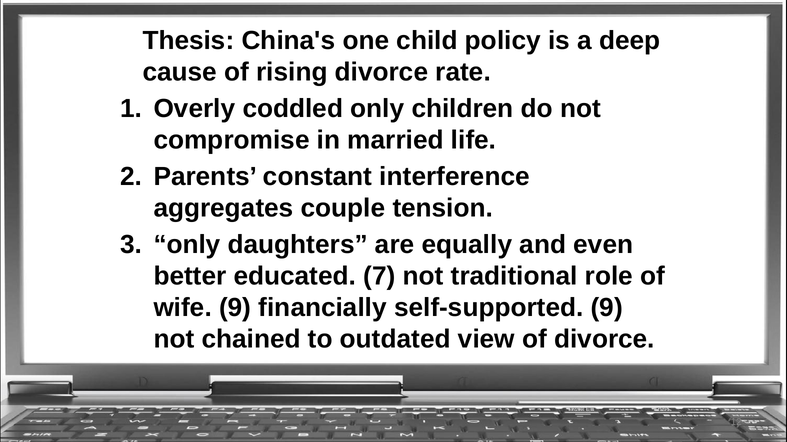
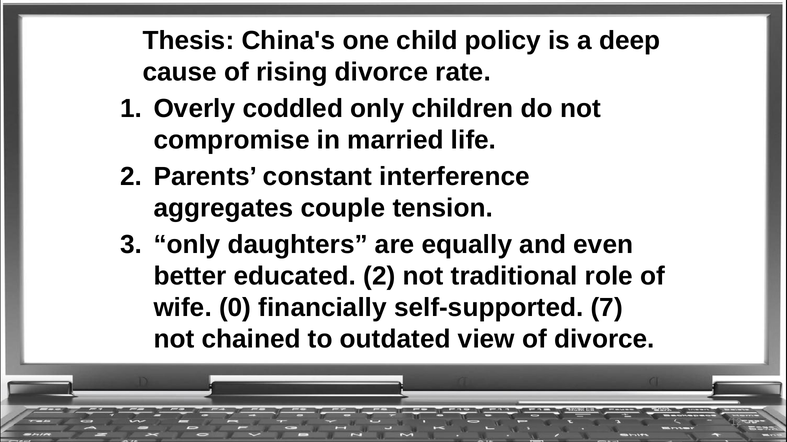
educated 7: 7 -> 2 (379, 277)
wife 9: 9 -> 0 (235, 308)
self-supported 9: 9 -> 7 (607, 308)
